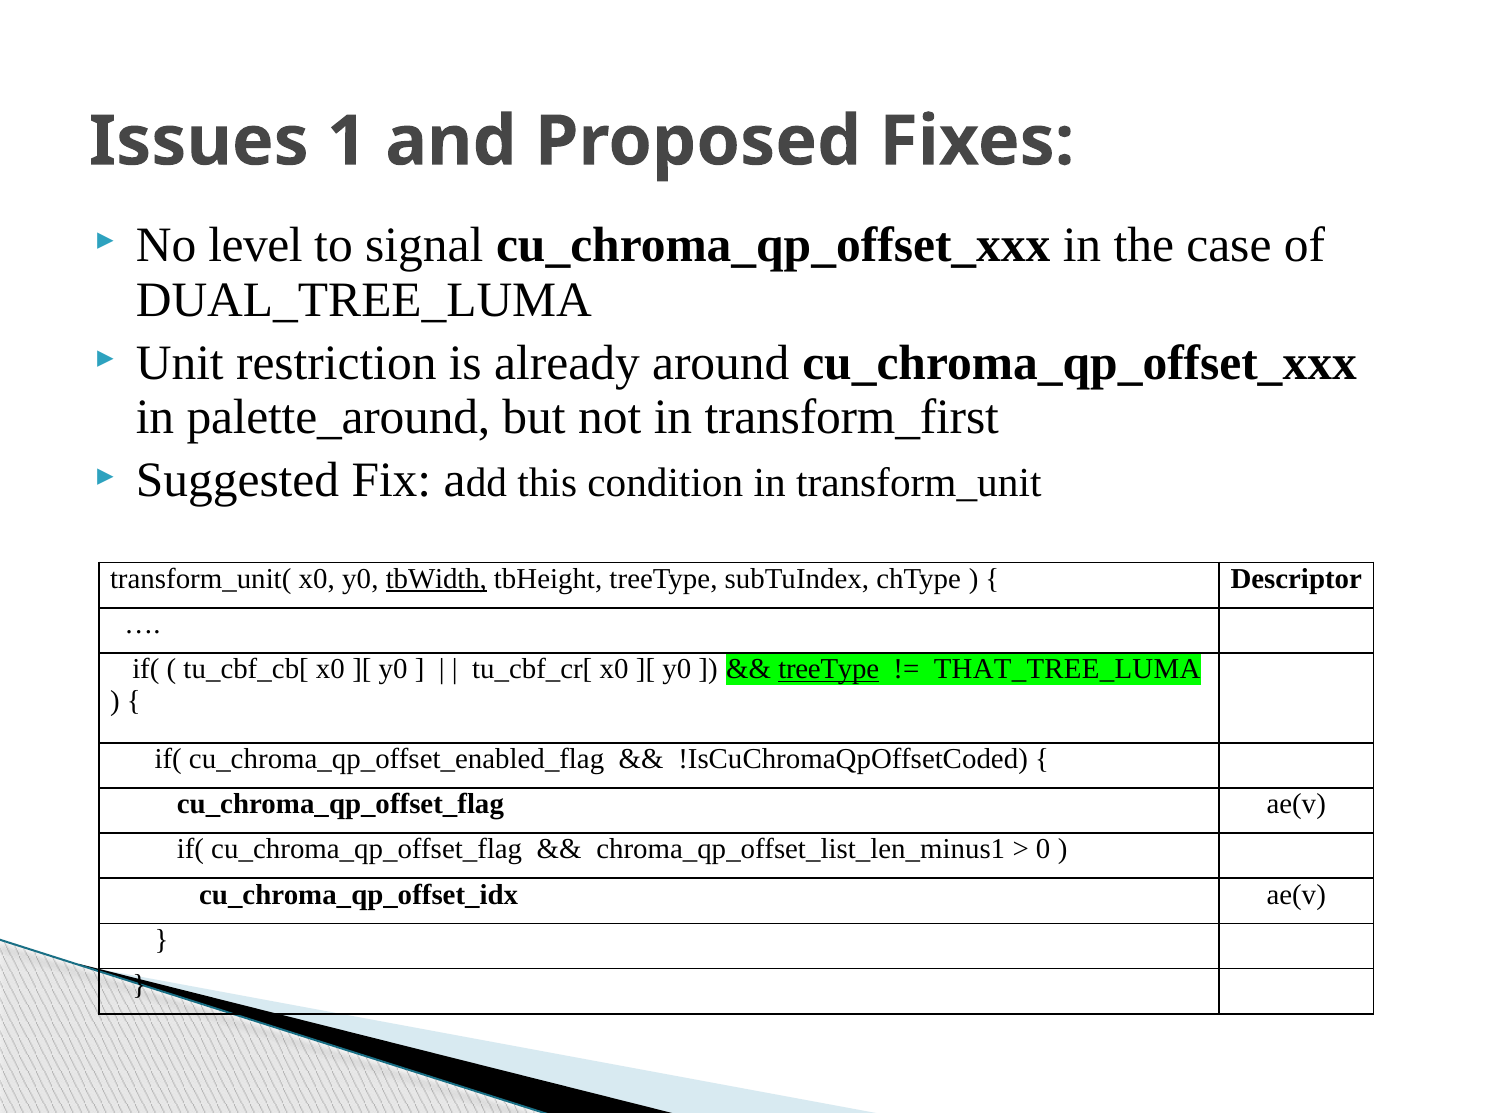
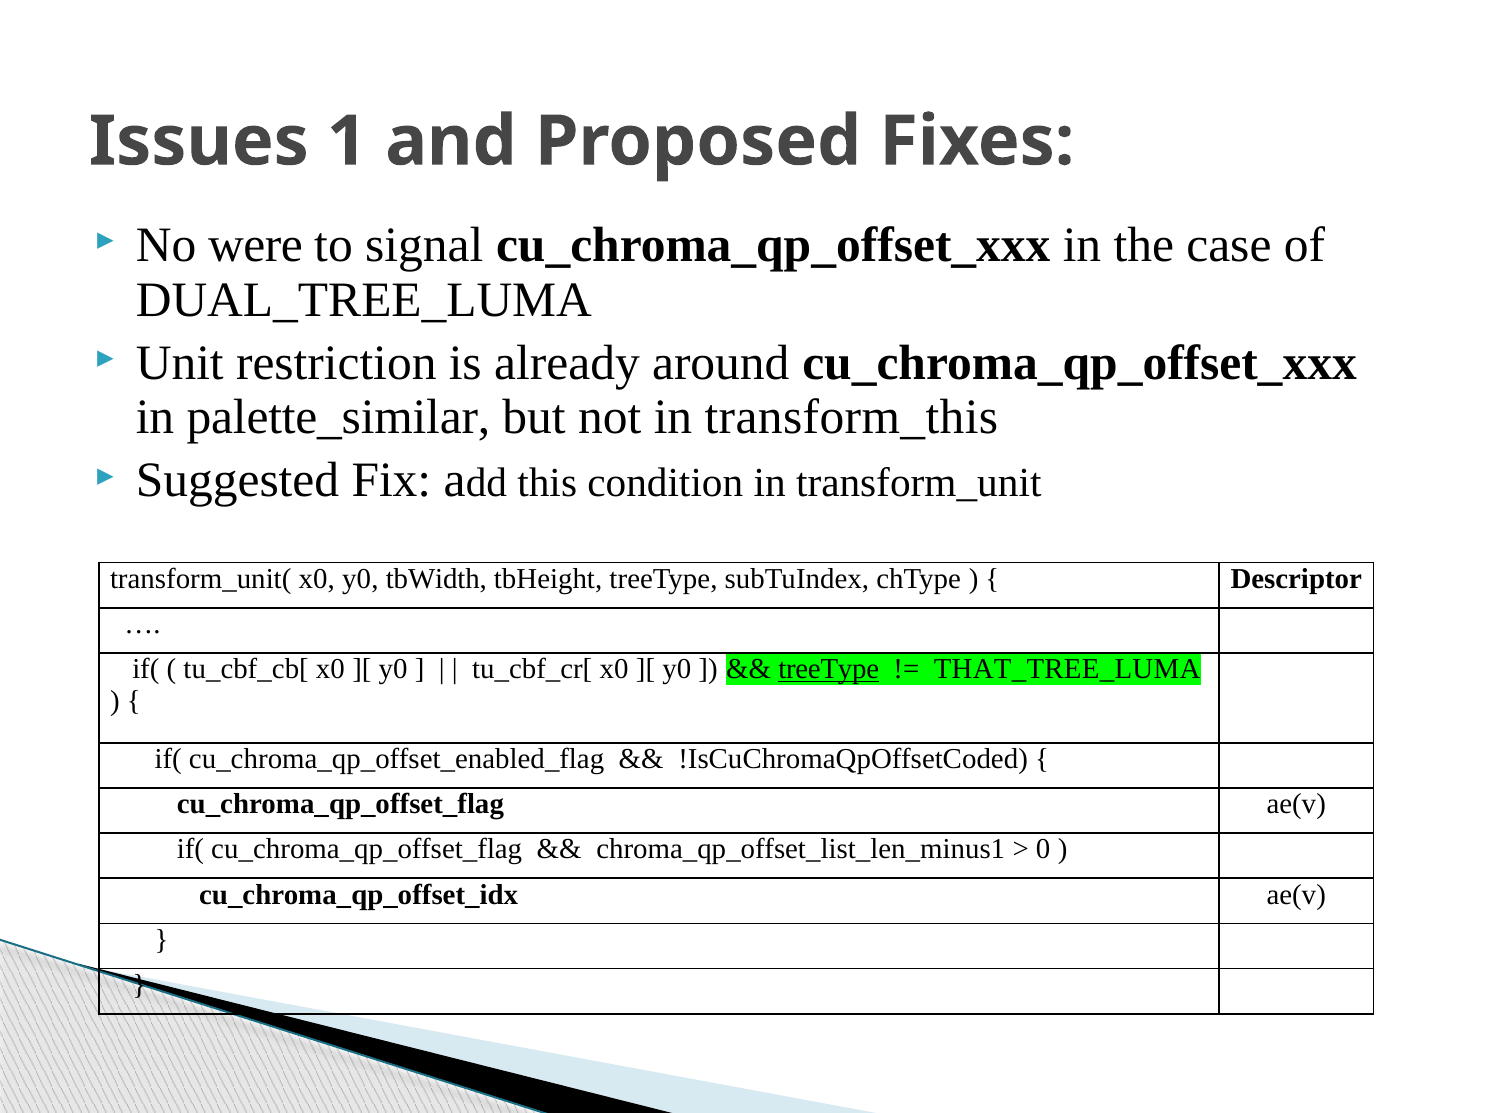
level: level -> were (256, 245)
palette_around: palette_around -> palette_similar (338, 418)
transform_first: transform_first -> transform_this (851, 418)
tbWidth underline: present -> none (436, 579)
